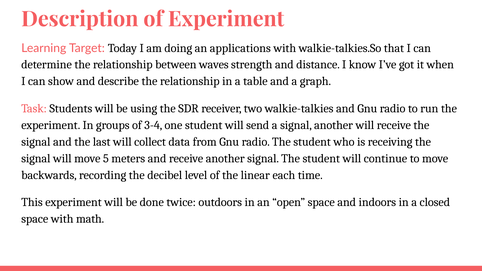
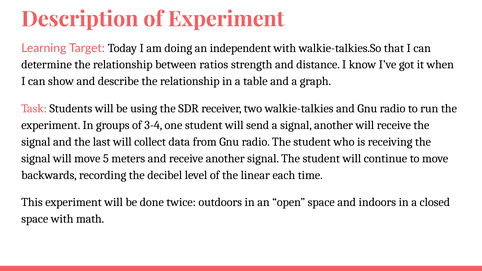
applications: applications -> independent (240, 48)
waves: waves -> ratios (214, 65)
